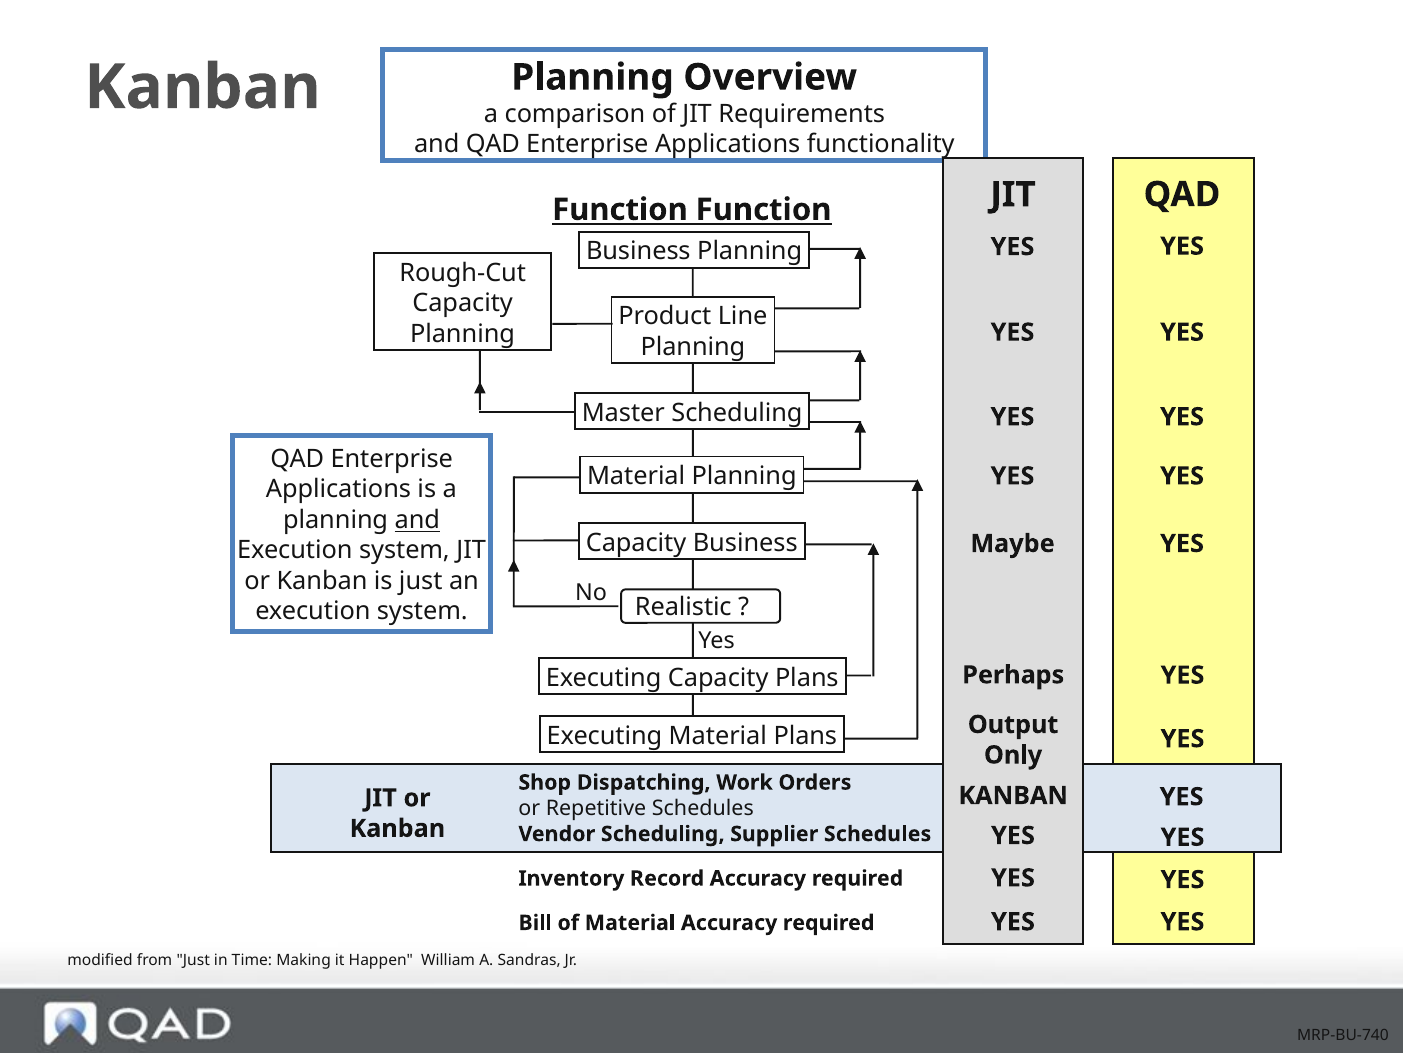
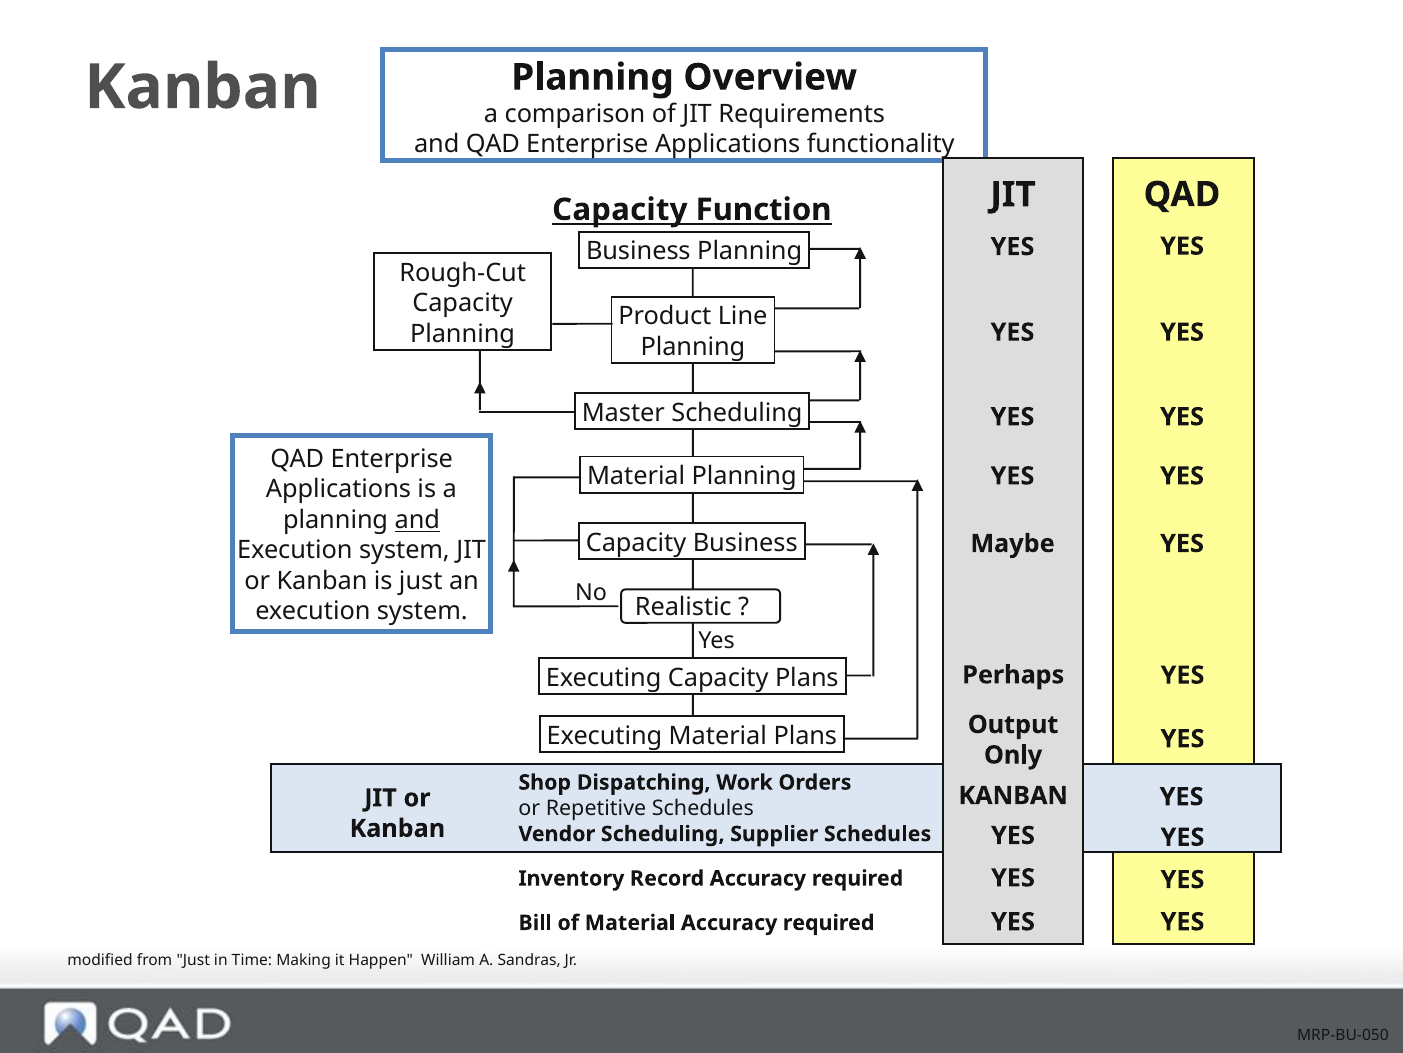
Function: Function -> Capacity (620, 210)
MRP-BU-740: MRP-BU-740 -> MRP-BU-050 (1343, 1034)
